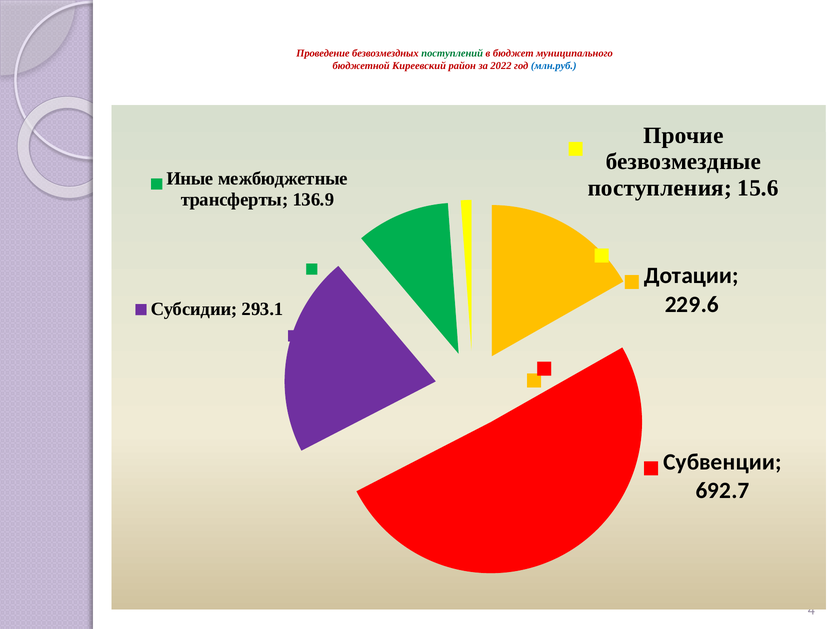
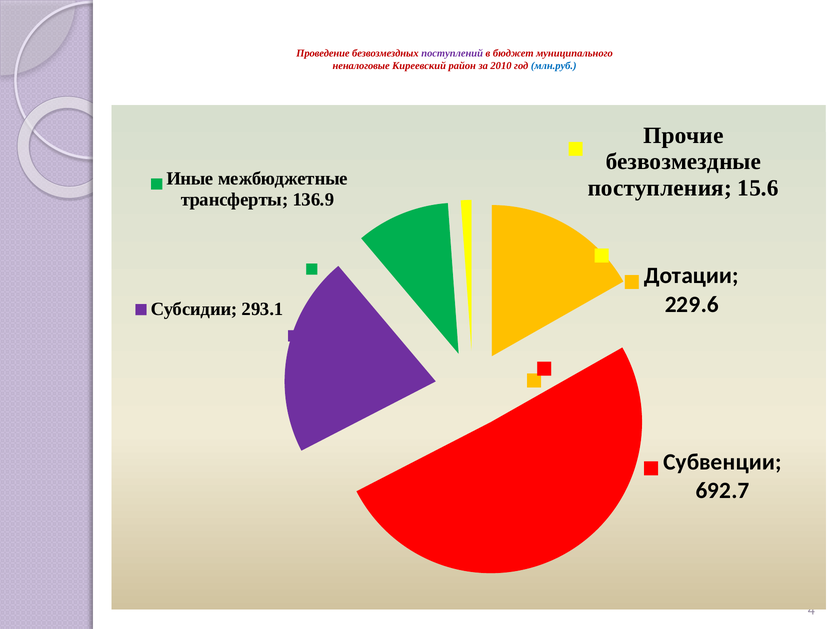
поступлений colour: green -> purple (452, 53)
бюджетной: бюджетной -> неналоговые (361, 66)
2022: 2022 -> 2010 (501, 66)
